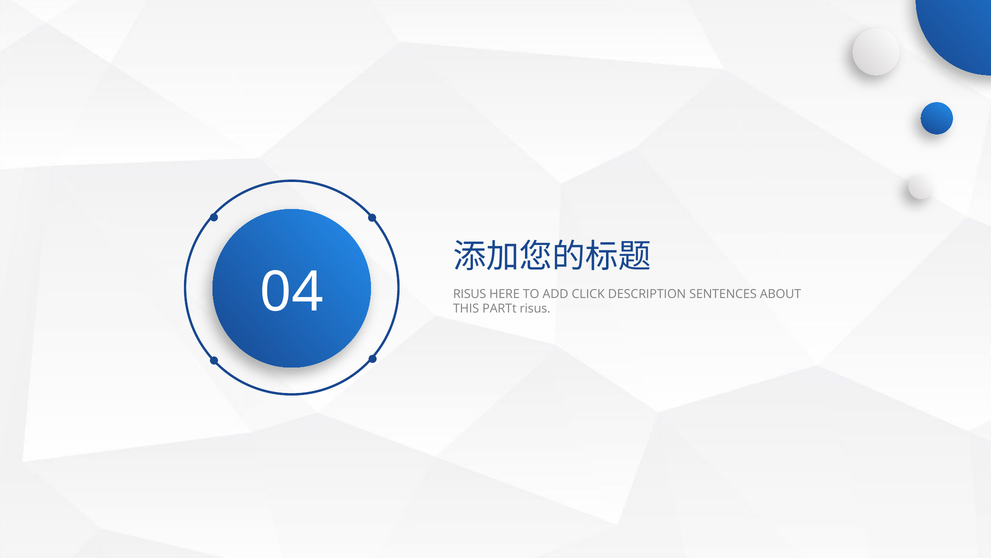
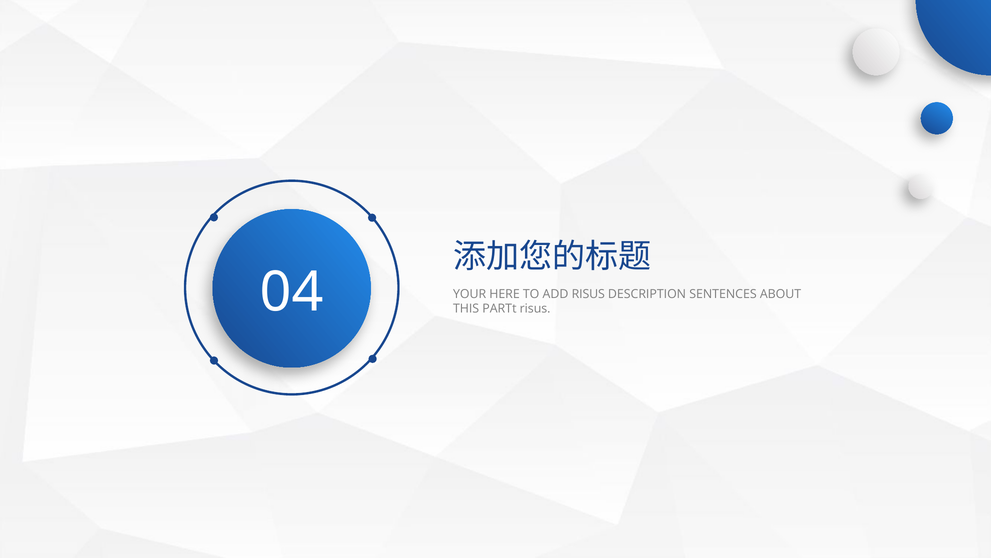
RISUS: RISUS -> YOUR (470, 294)
ADD CLICK: CLICK -> RISUS (588, 294)
